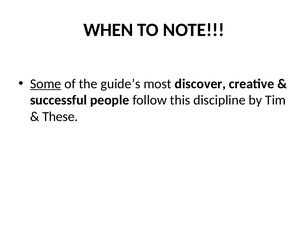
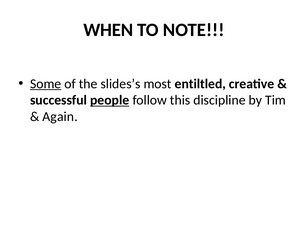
guide’s: guide’s -> slides’s (120, 84)
discover: discover -> entiltled (200, 84)
people underline: none -> present (110, 100)
These: These -> Again (60, 117)
